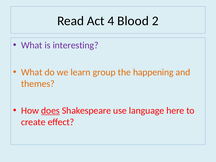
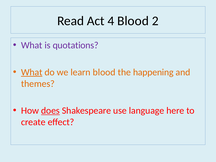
interesting: interesting -> quotations (76, 45)
What underline: none -> present (32, 72)
learn group: group -> blood (104, 72)
